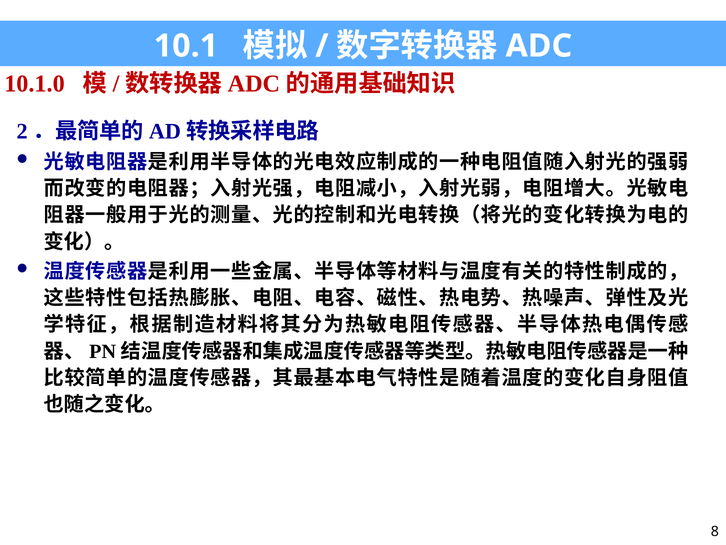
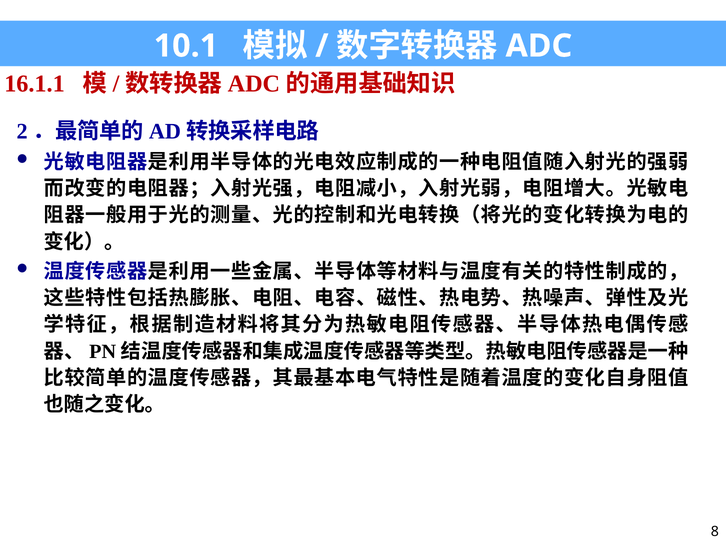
10.1.0: 10.1.0 -> 16.1.1 (35, 84)
